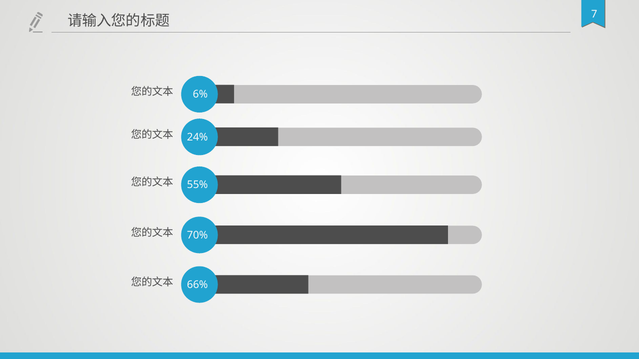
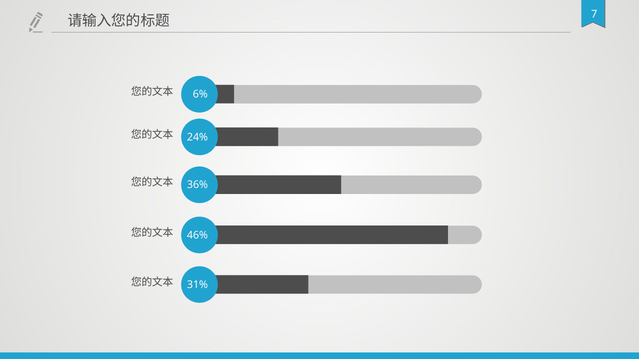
55%: 55% -> 36% (197, 185)
70%: 70% -> 46% (197, 235)
66%: 66% -> 31% (197, 285)
